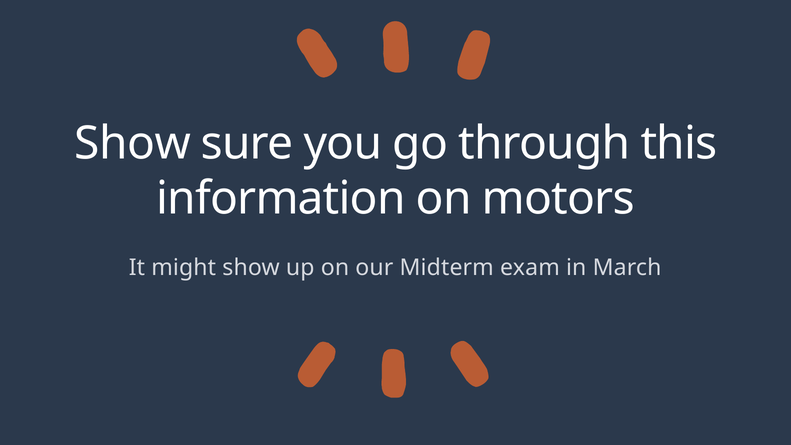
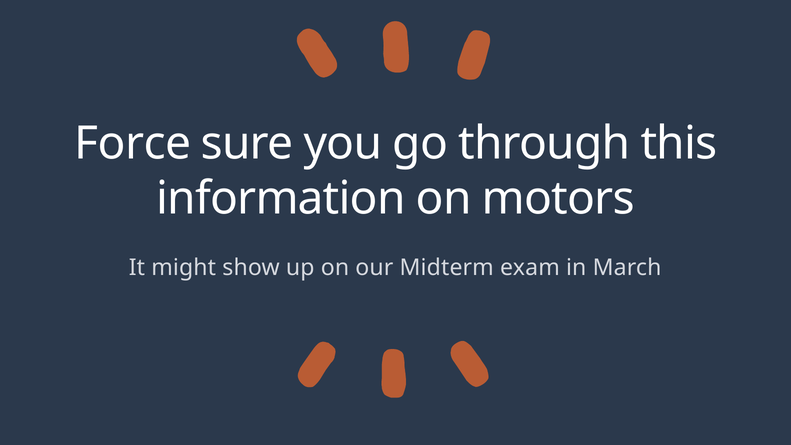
Show: Show -> Force (133, 143)
